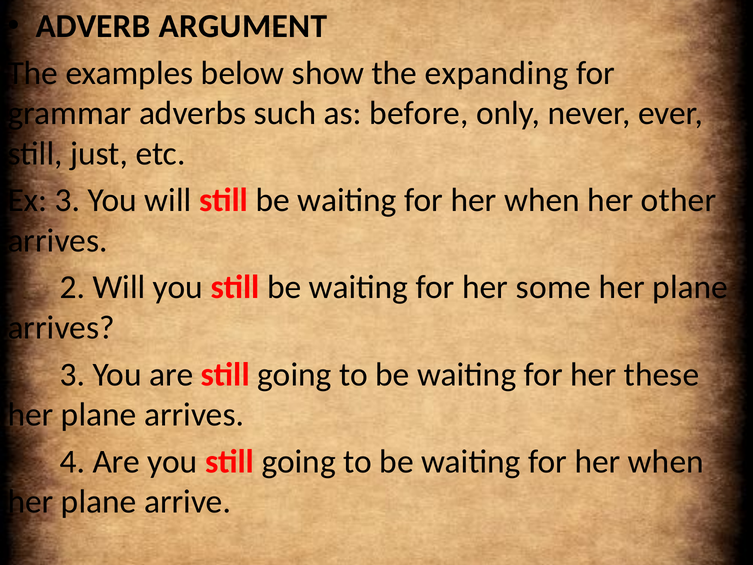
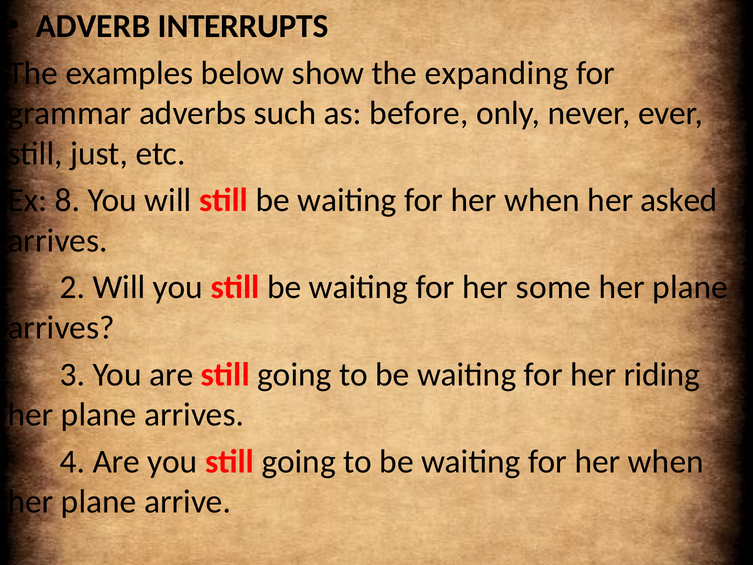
ARGUMENT: ARGUMENT -> INTERRUPTS (243, 26)
Ex 3: 3 -> 8 (68, 200)
other: other -> asked (679, 200)
these: these -> riding (662, 374)
